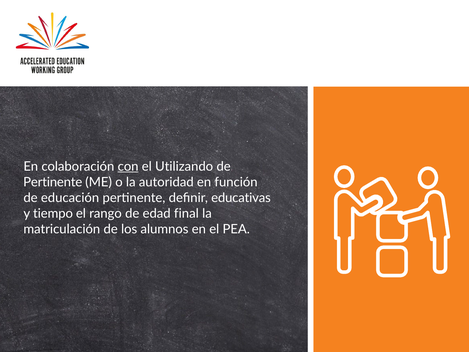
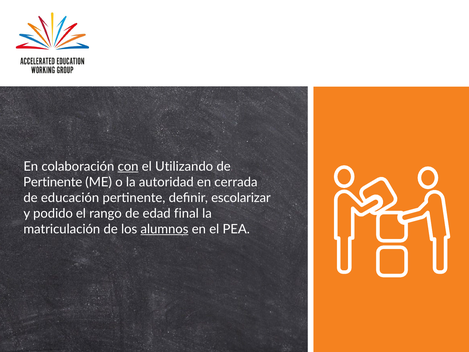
función: función -> cerrada (236, 182)
educativas: educativas -> escolarizar (241, 198)
tiempo: tiempo -> podido (53, 213)
alumnos underline: none -> present (164, 229)
